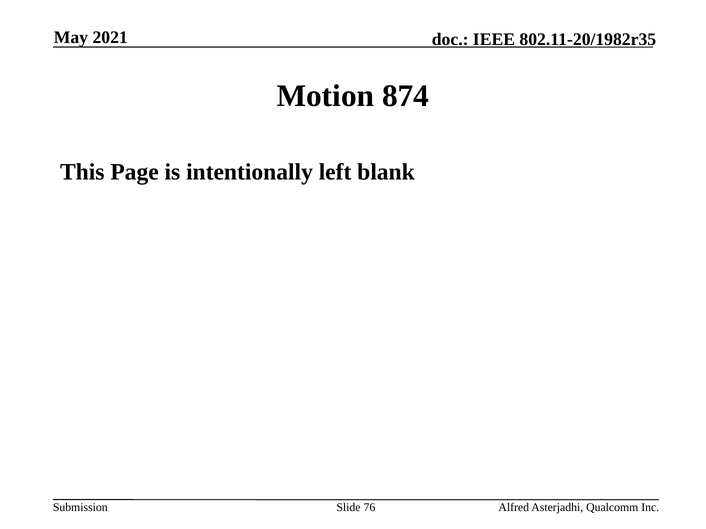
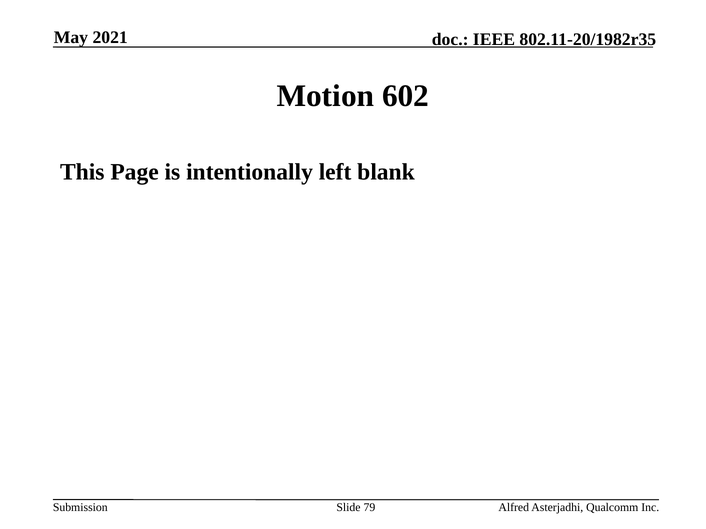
874: 874 -> 602 (406, 96)
76: 76 -> 79 (369, 508)
